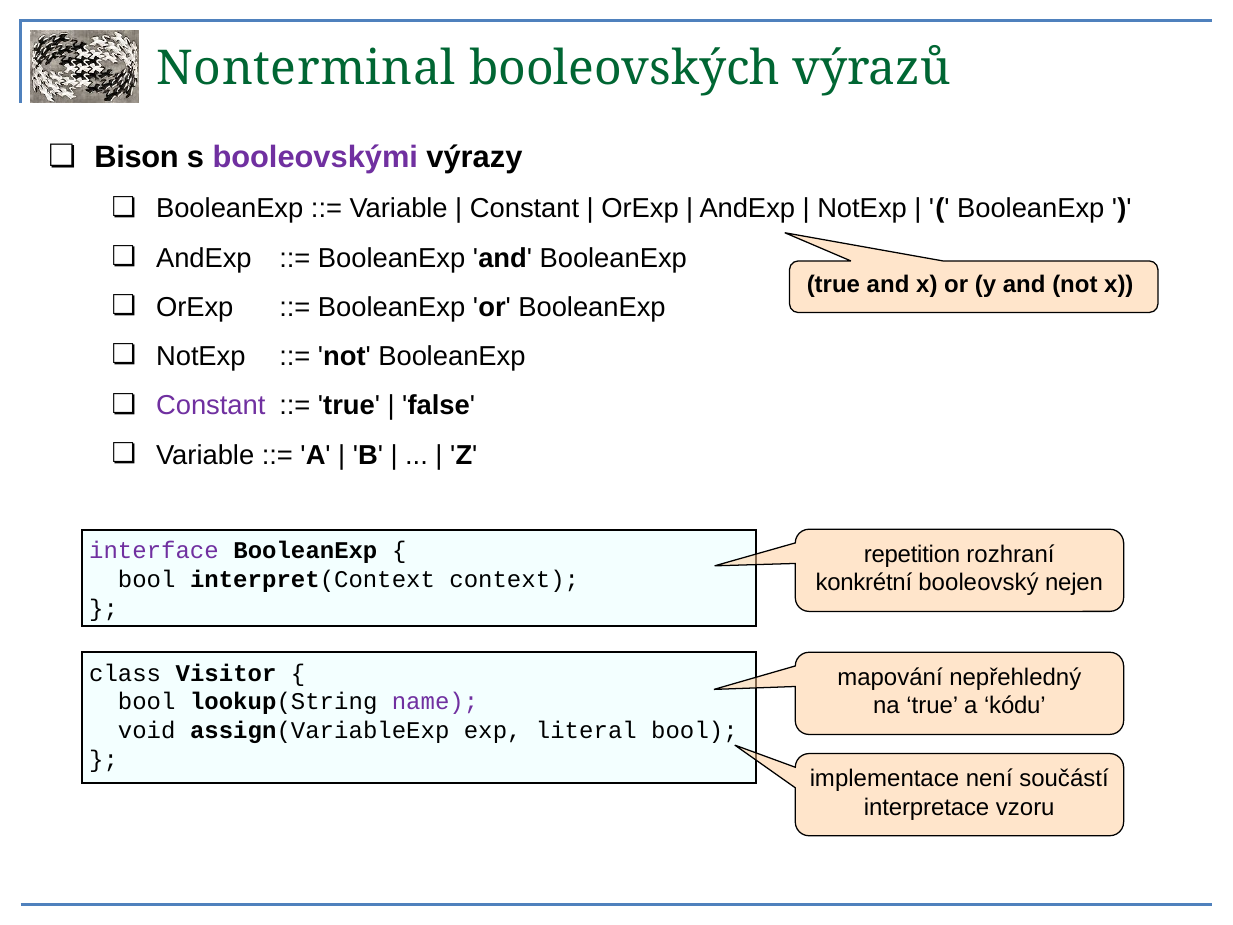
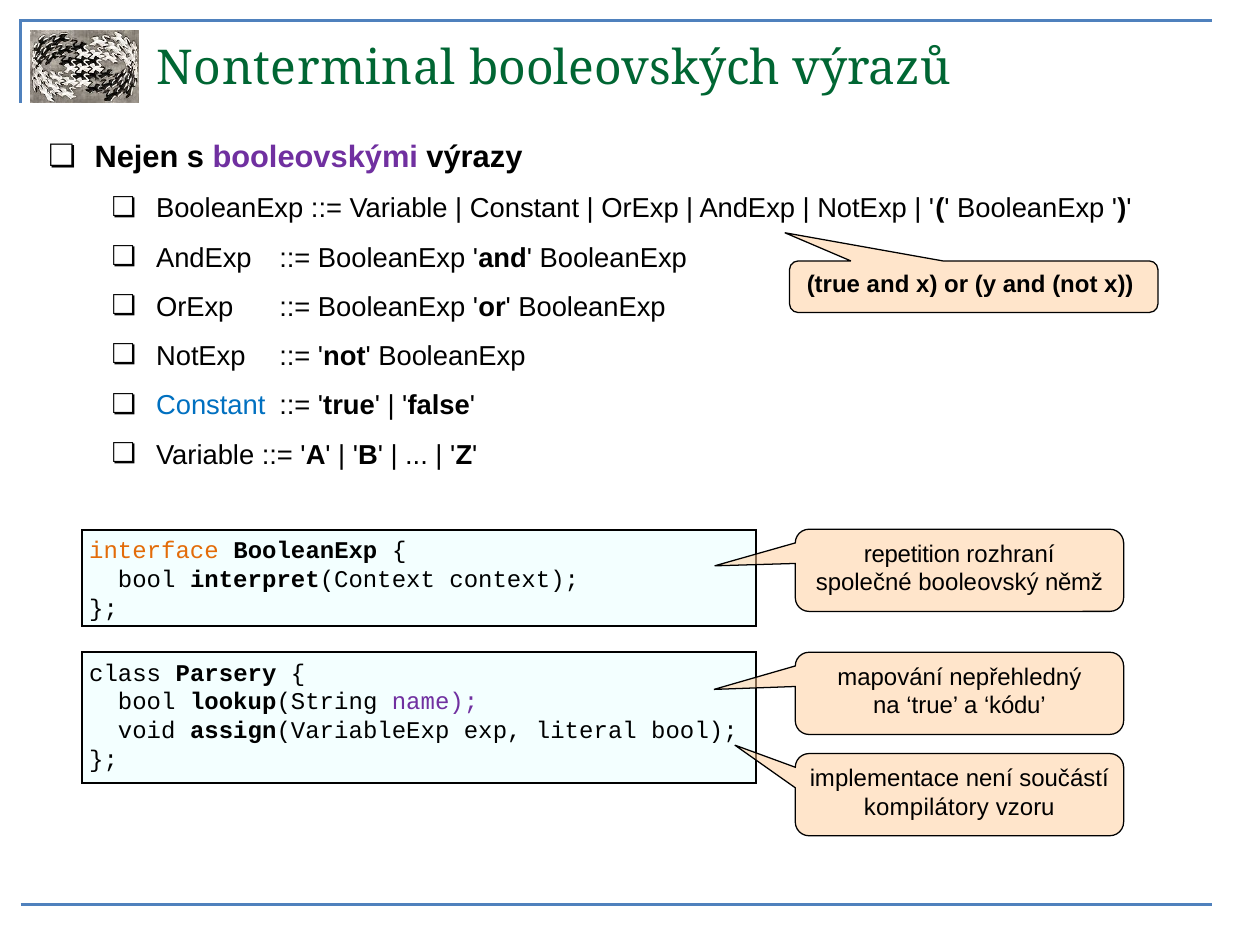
Bison: Bison -> Nejen (136, 158)
Constant colour: purple -> blue (211, 406)
interface colour: purple -> orange (154, 551)
konkrétní: konkrétní -> společné (864, 583)
nejen: nejen -> němž (1074, 583)
Visitor: Visitor -> Parsery (226, 673)
interpretace: interpretace -> kompilátory (926, 807)
